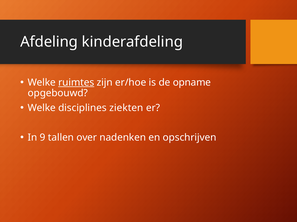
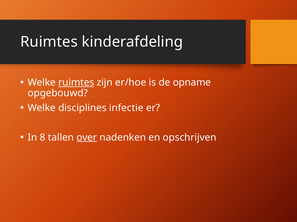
Afdeling: Afdeling -> Ruimtes (49, 42)
ziekten: ziekten -> infectie (126, 108)
9: 9 -> 8 (43, 138)
over underline: none -> present (87, 138)
